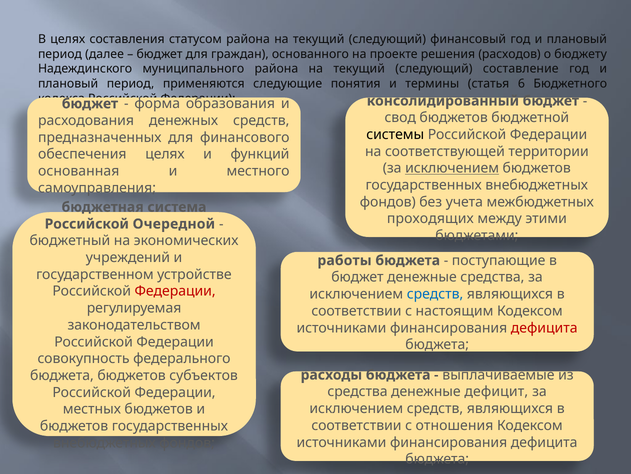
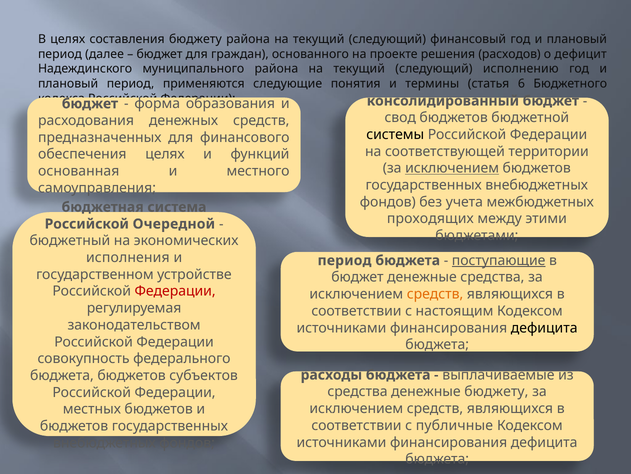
составления статусом: статусом -> бюджету (195, 39)
бюджету: бюджету -> дефицит (581, 54)
составление: составление -> исполнению (521, 69)
учреждений: учреждений -> исполнения (128, 257)
работы: работы -> период (345, 260)
поступающие underline: none -> present (499, 260)
средств colour: blue -> orange (435, 294)
дефицита colour: red -> black (544, 327)
денежные дефицит: дефицит -> бюджету (496, 391)
отношения: отношения -> публичные (454, 425)
